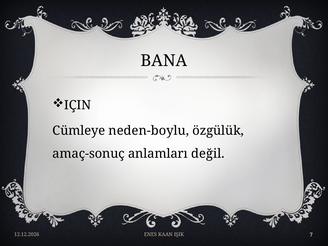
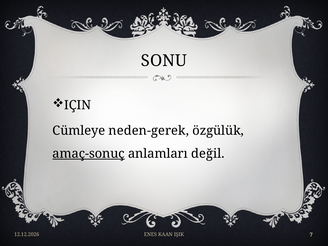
BANA: BANA -> SONU (164, 61)
neden-boylu: neden-boylu -> neden-gerek (149, 131)
amaç-sonuç underline: none -> present (89, 154)
